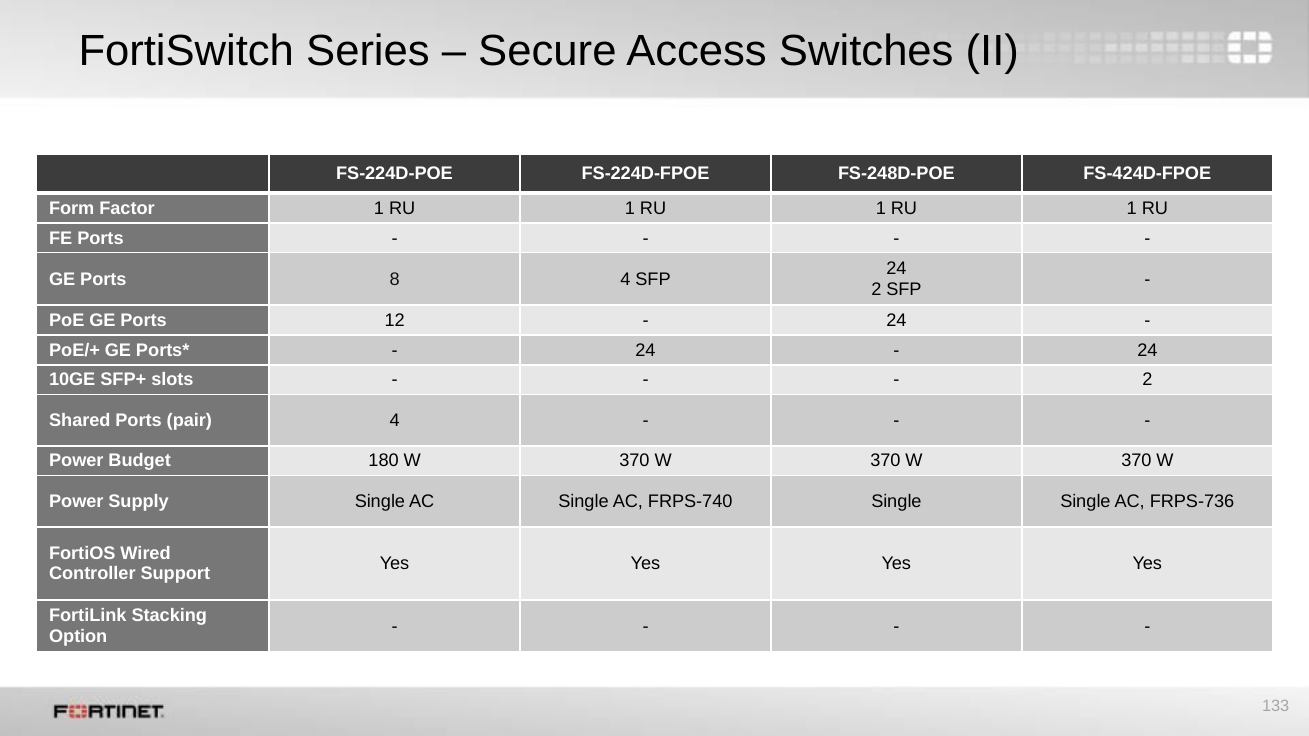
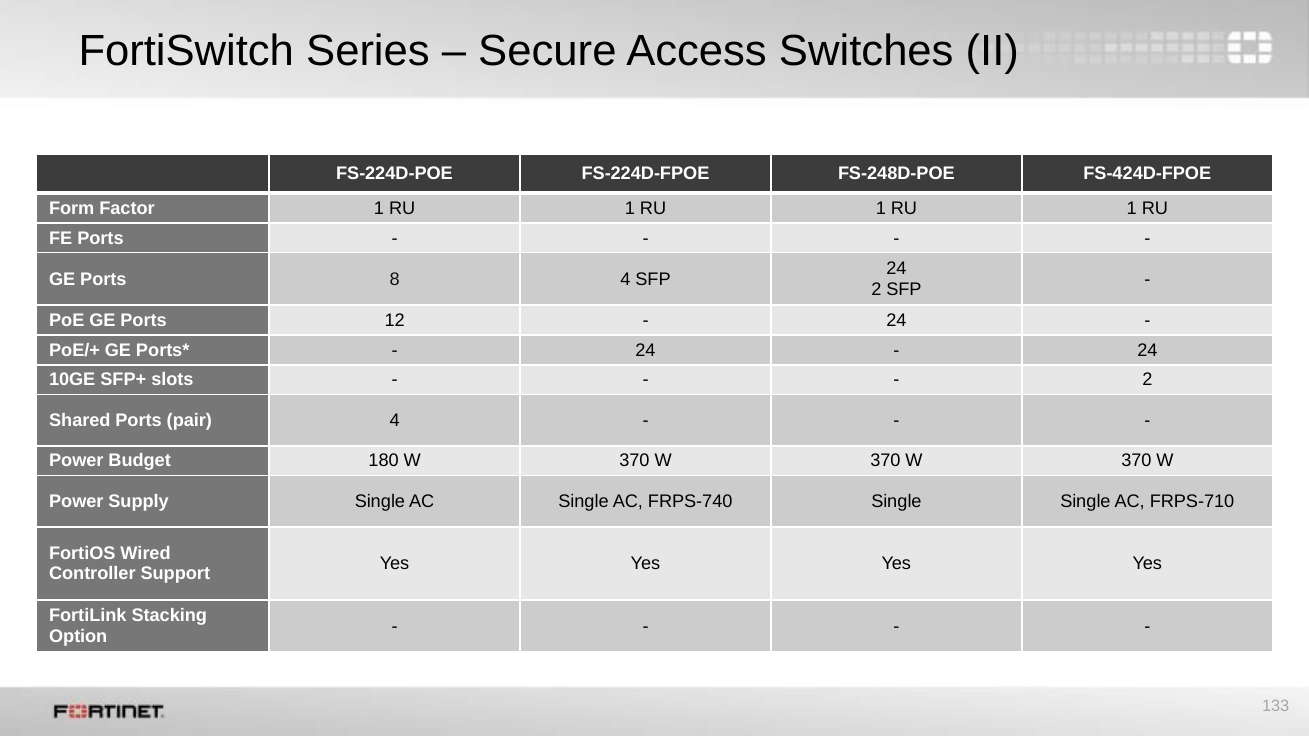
FRPS-736: FRPS-736 -> FRPS-710 (1192, 502)
